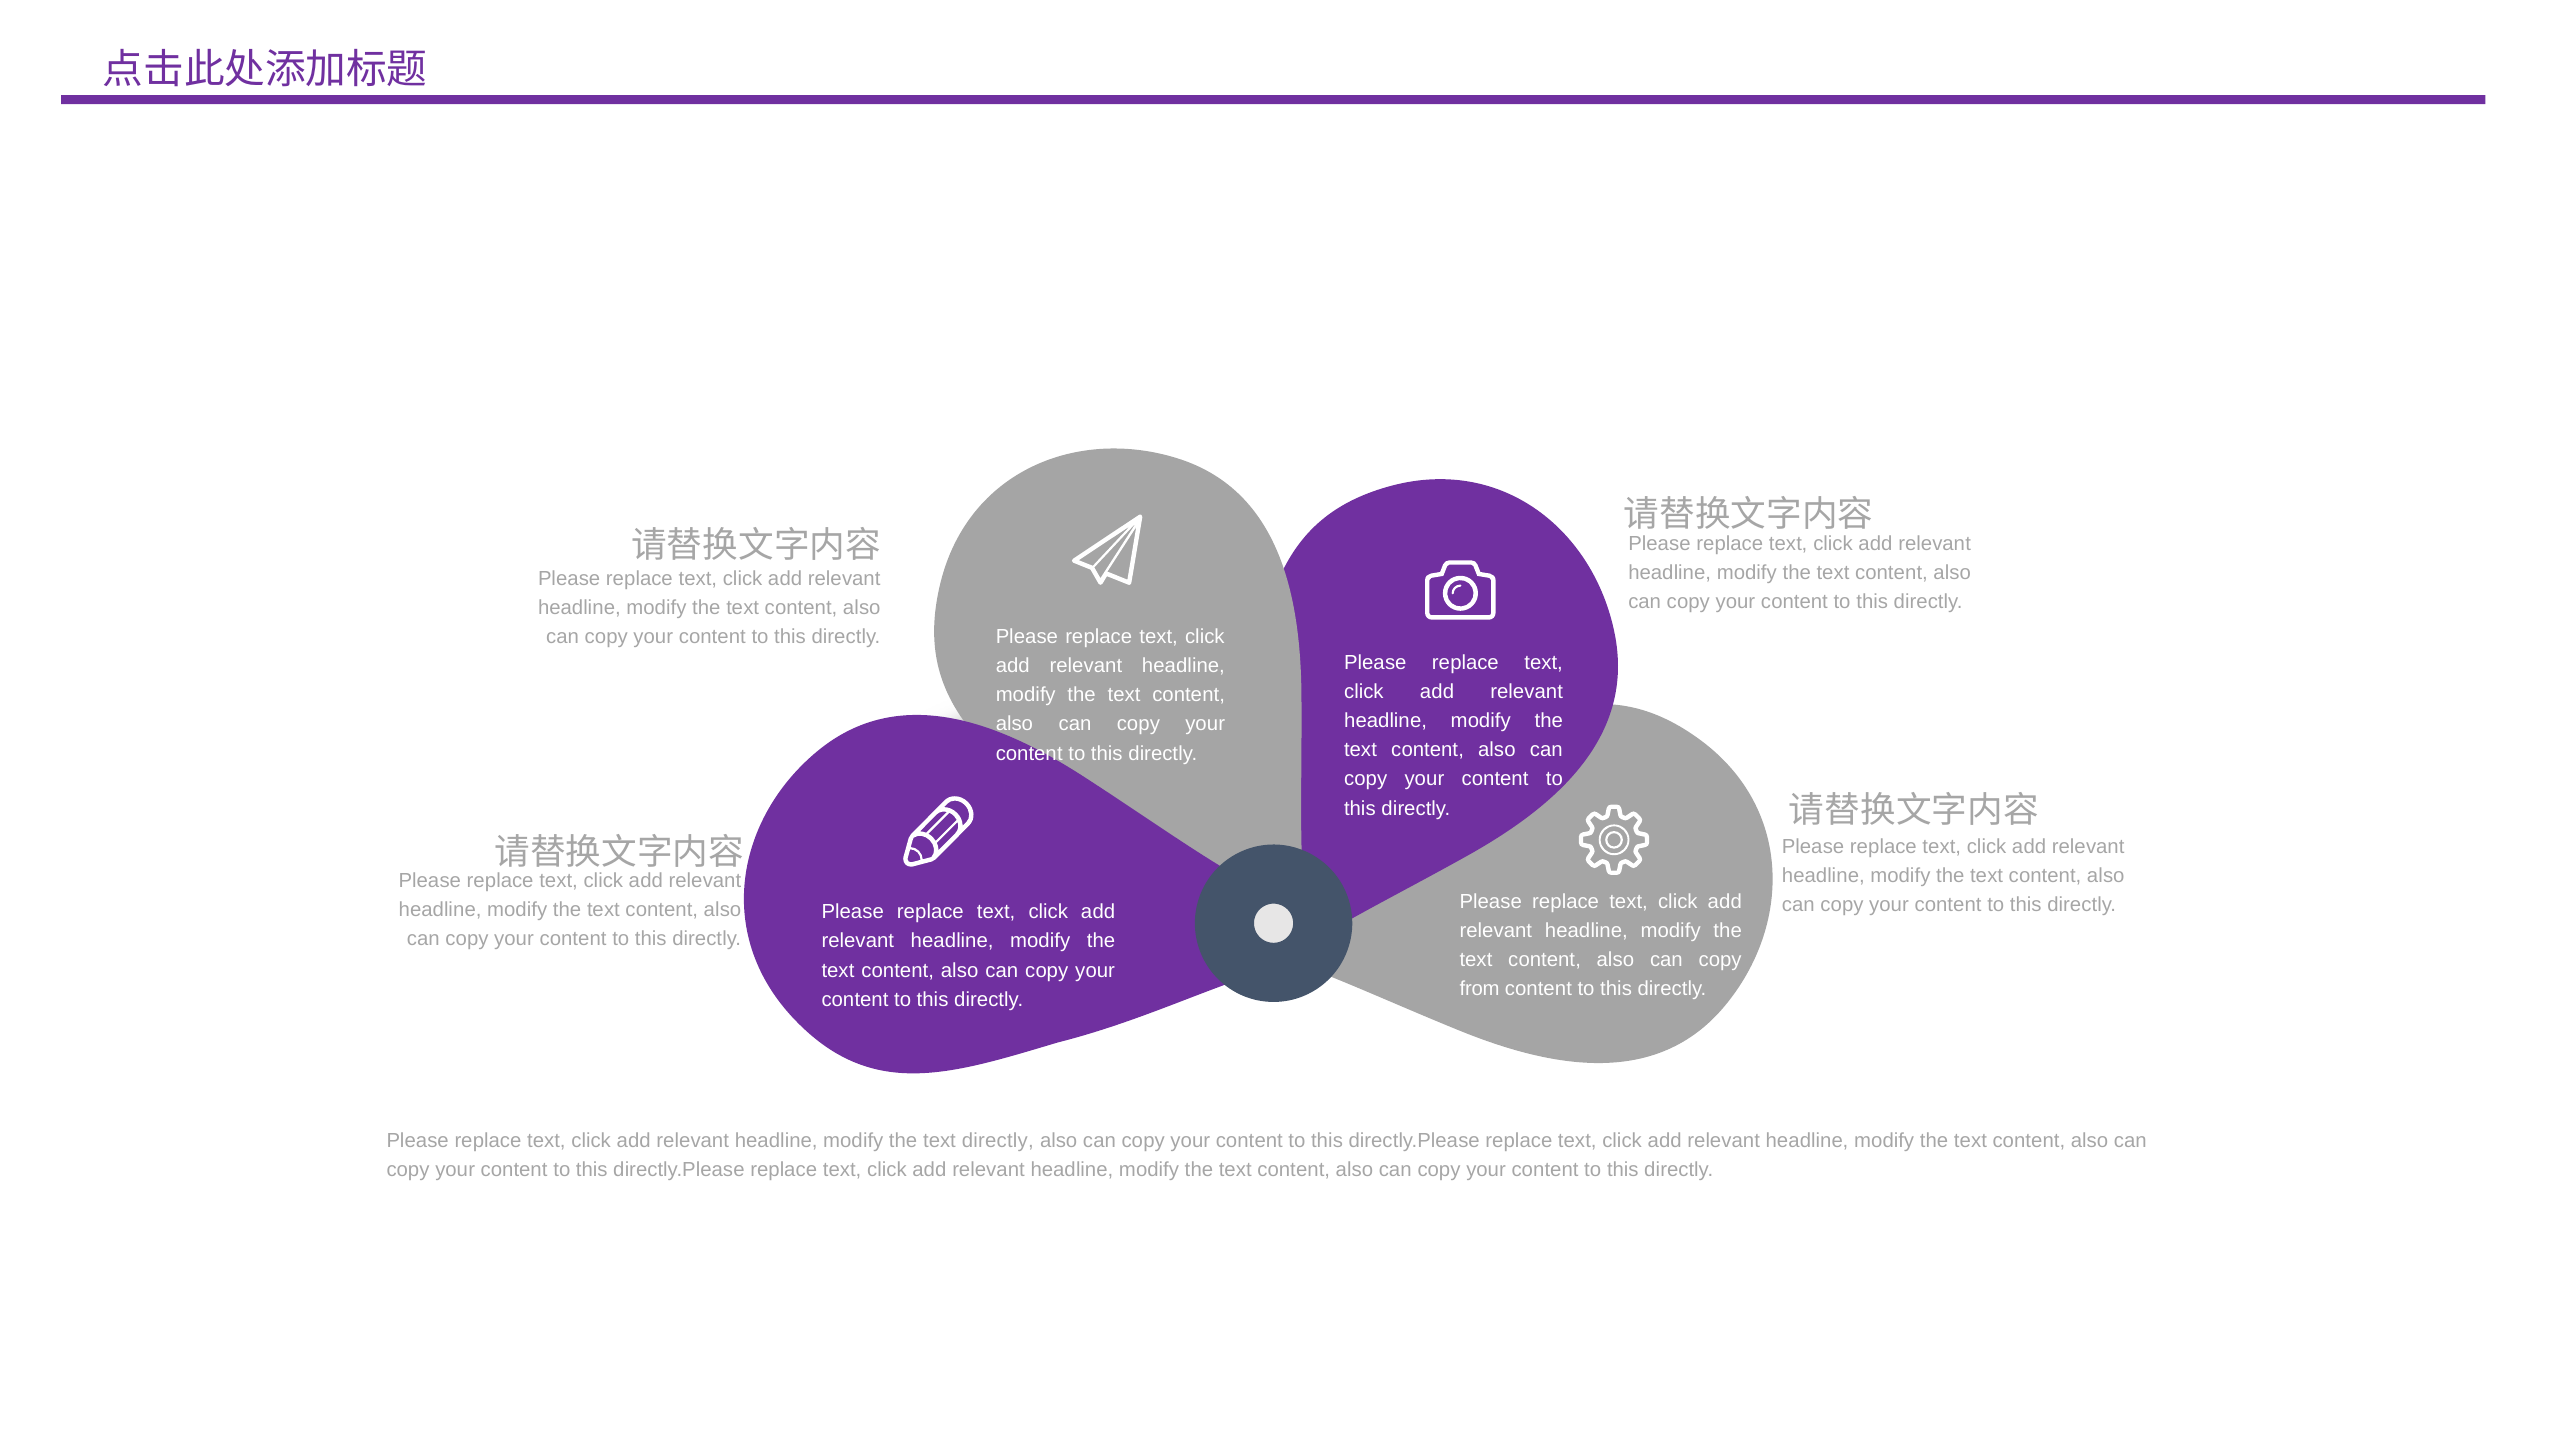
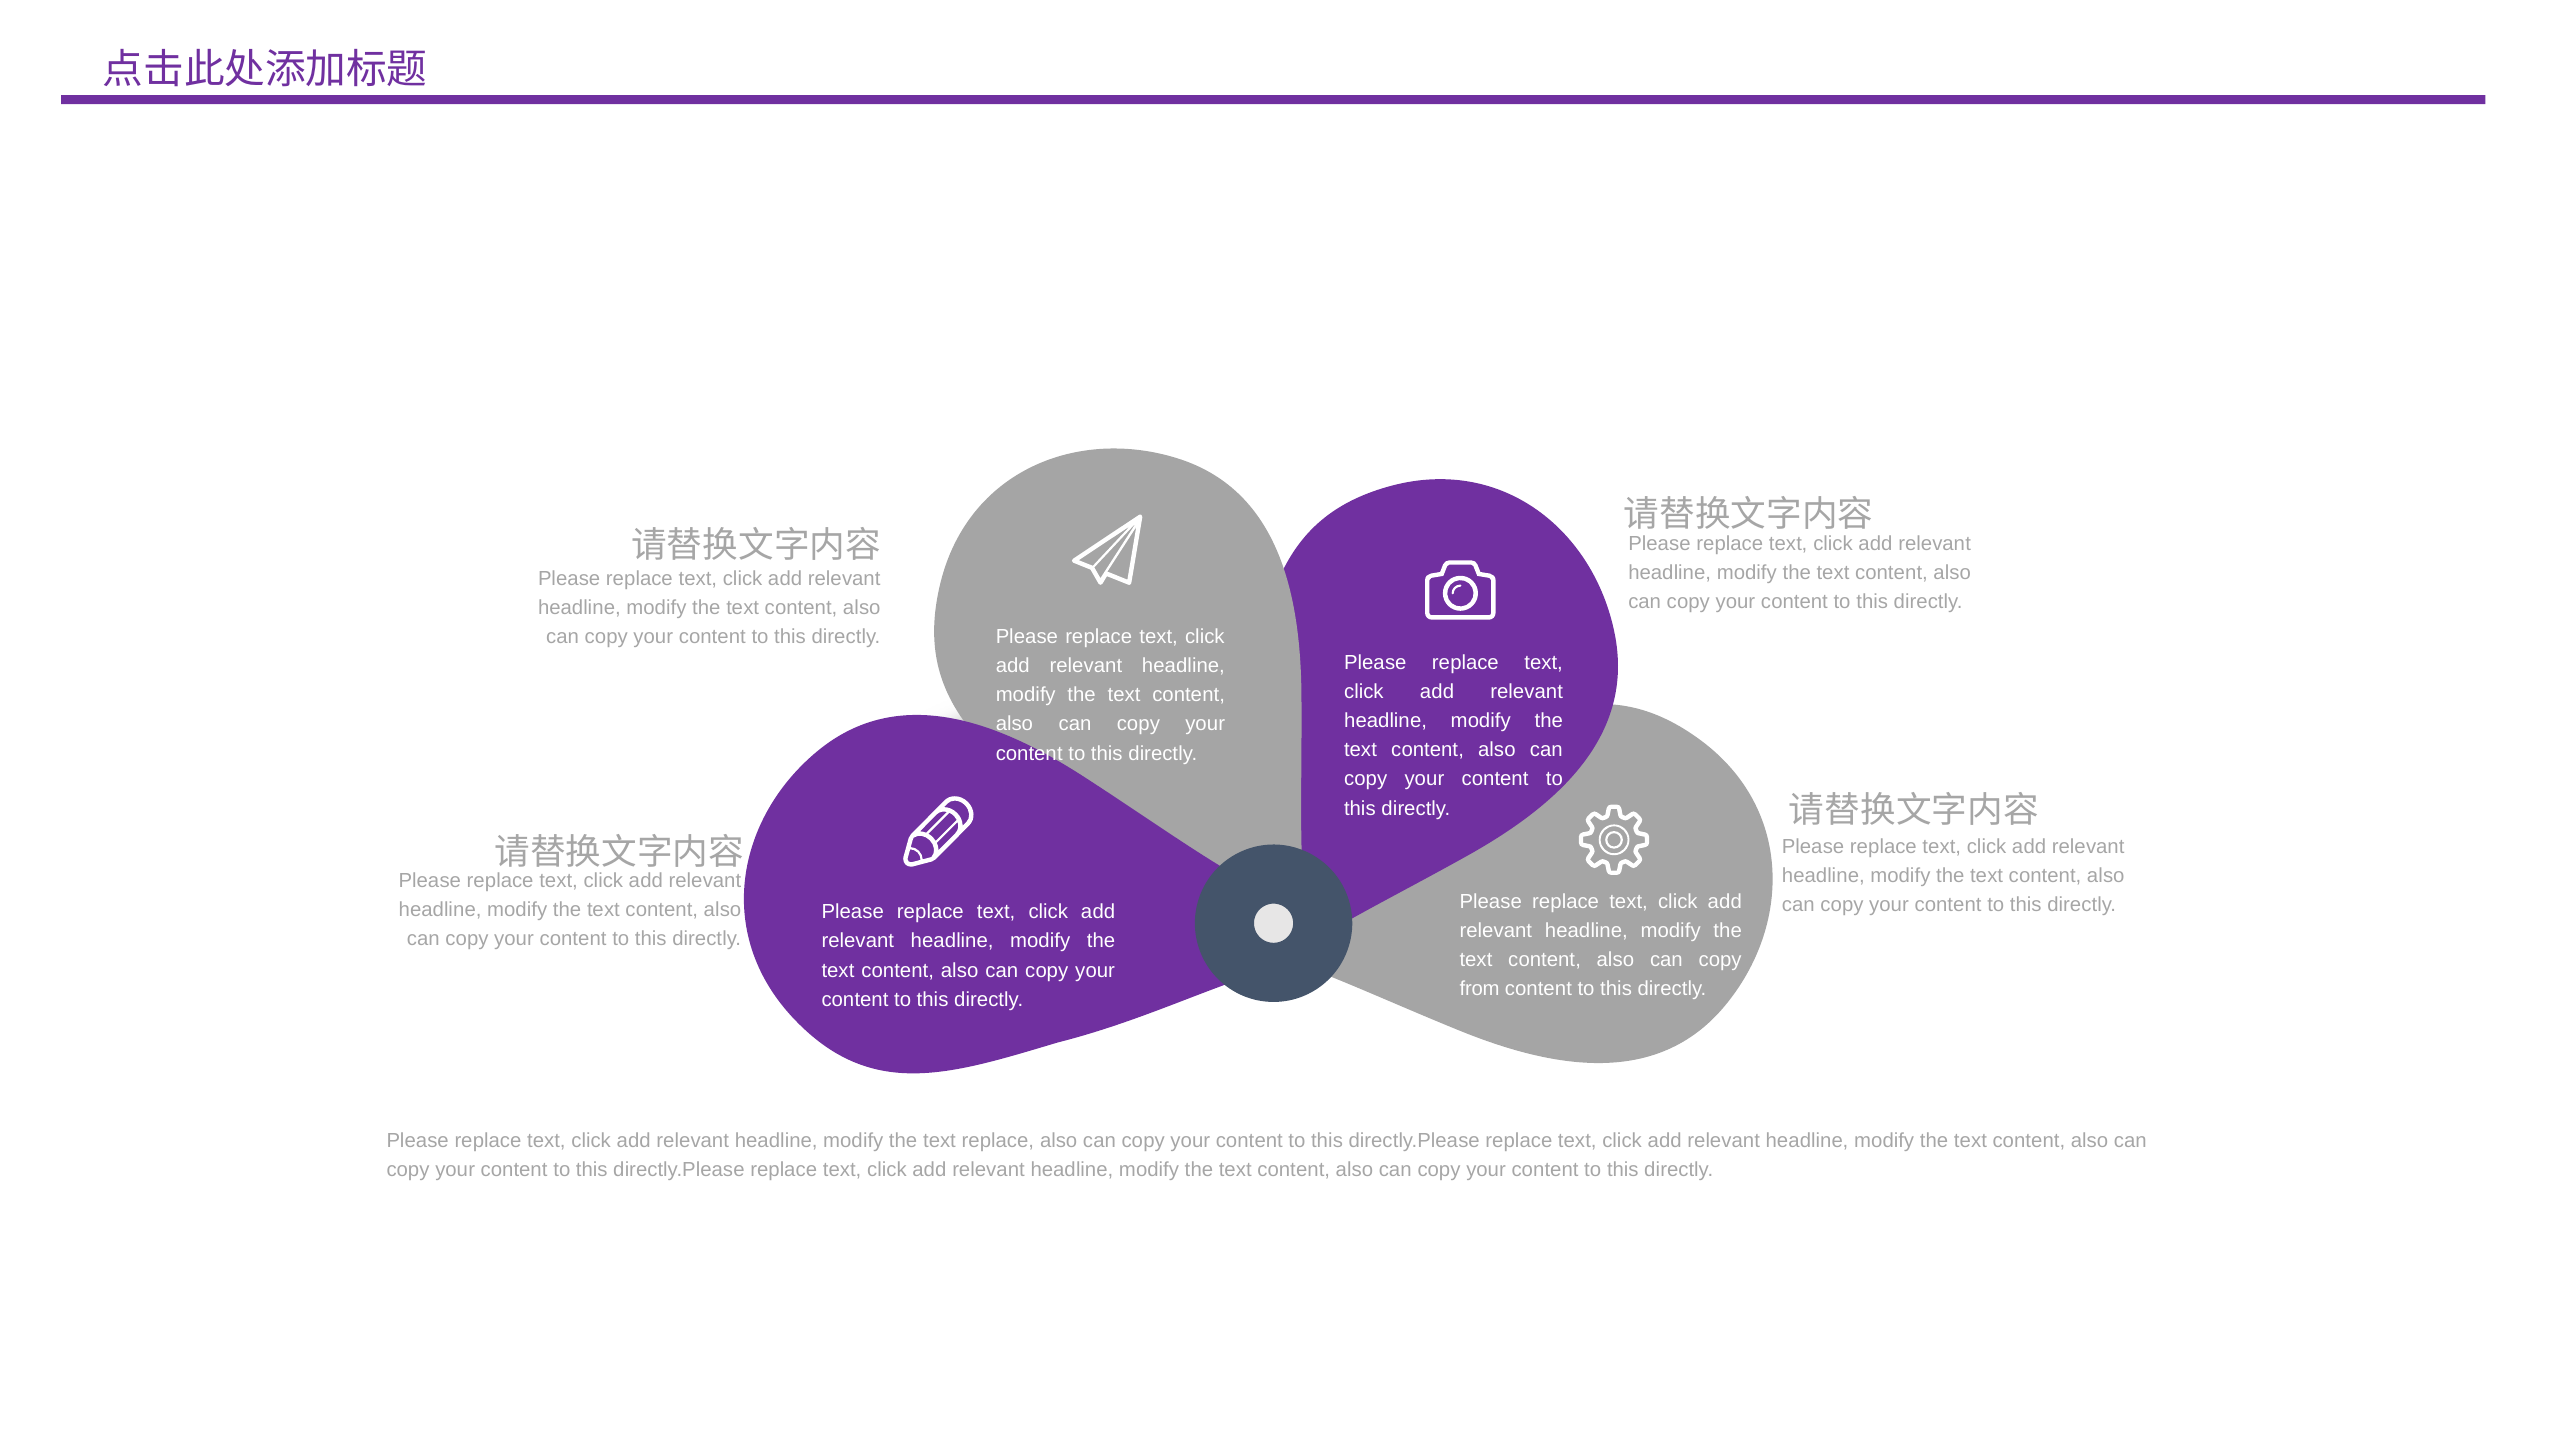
text directly: directly -> replace (998, 1140)
